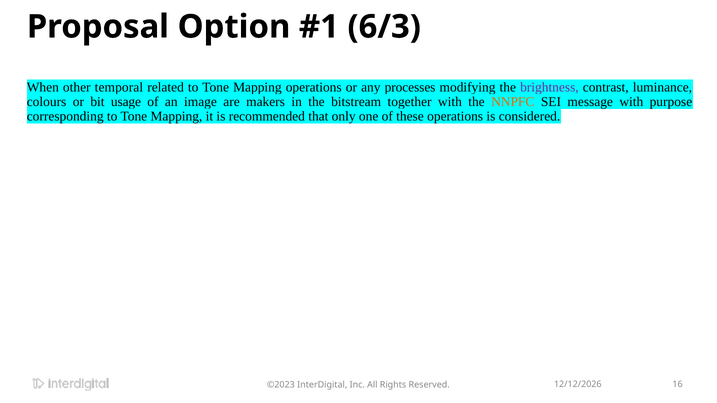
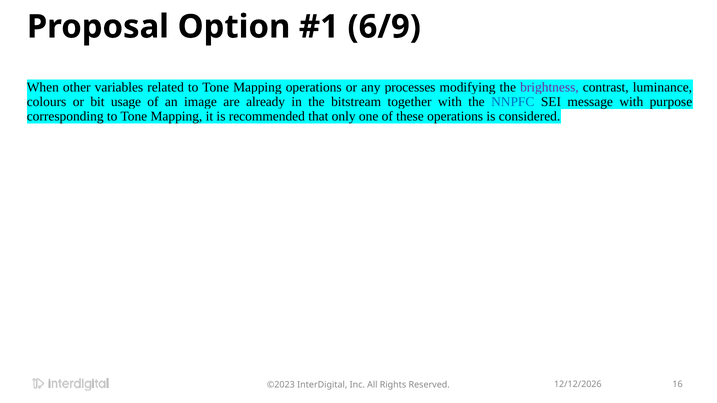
6/3: 6/3 -> 6/9 (384, 27)
temporal: temporal -> variables (119, 87)
makers: makers -> already (266, 102)
NNPFC colour: orange -> blue (513, 102)
